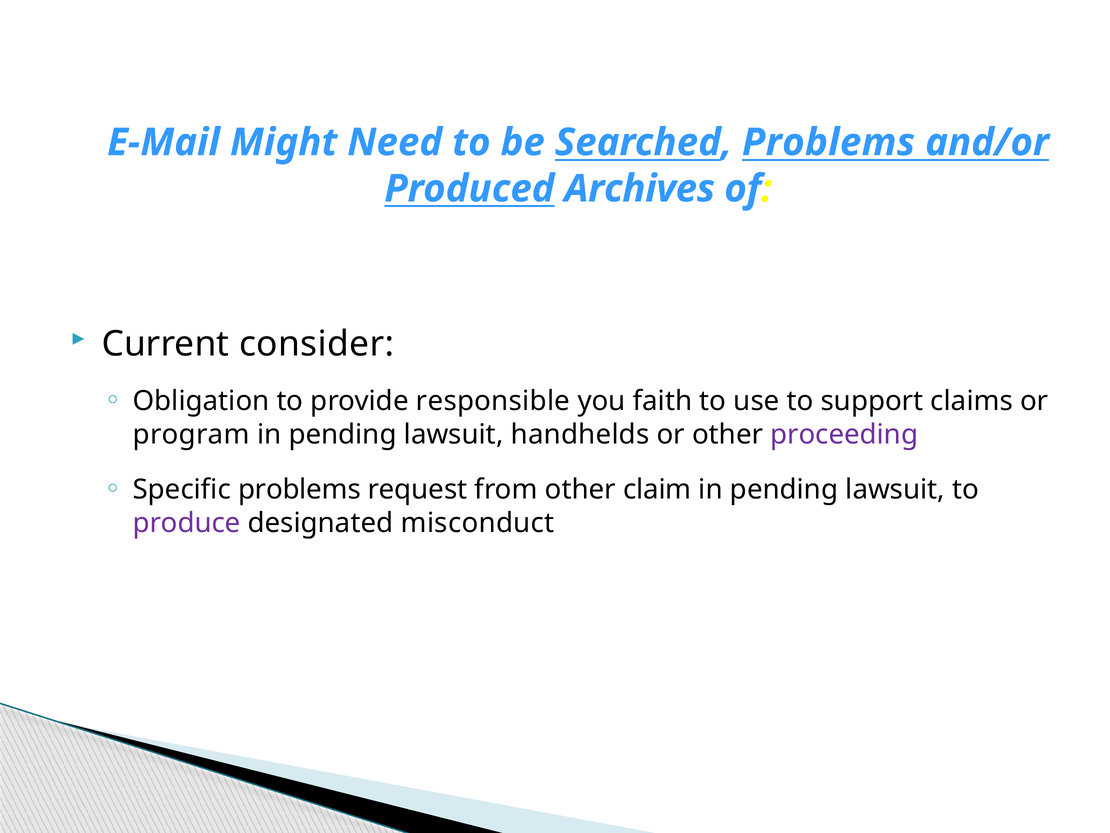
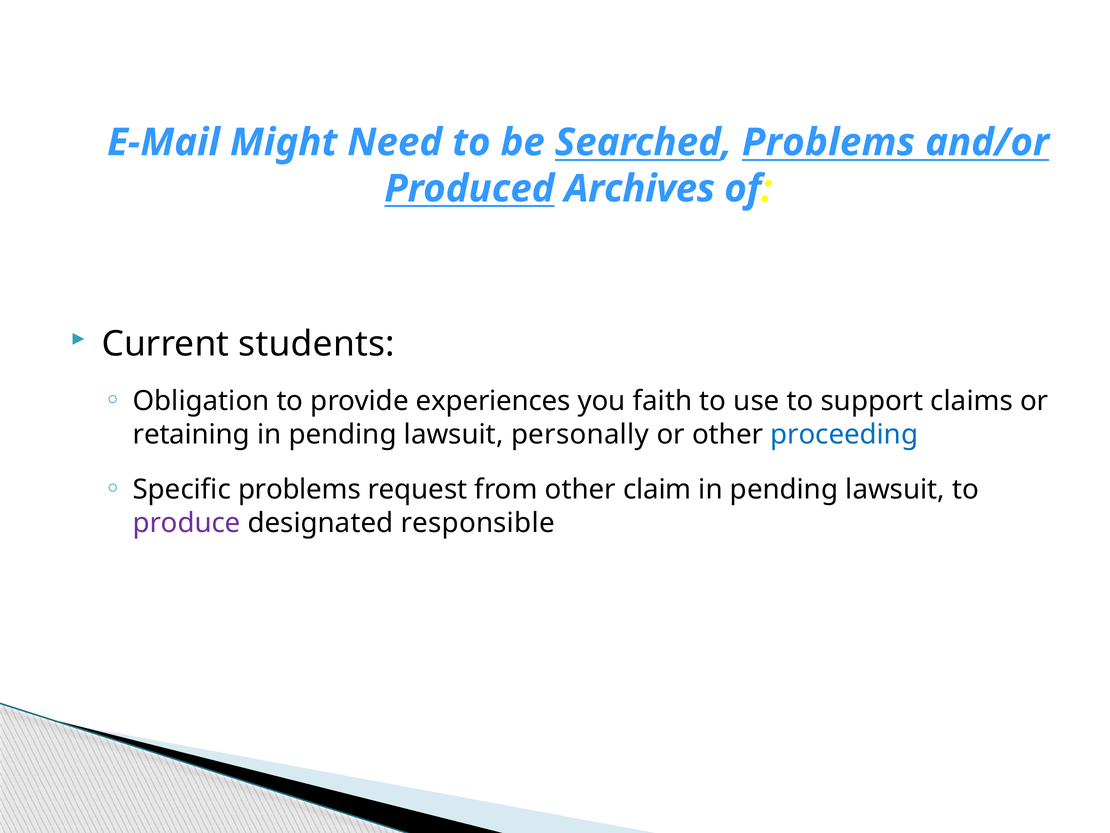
consider: consider -> students (317, 344)
responsible: responsible -> experiences (493, 401)
program: program -> retaining (191, 434)
handhelds: handhelds -> personally (580, 434)
proceeding colour: purple -> blue (844, 434)
misconduct: misconduct -> responsible (478, 523)
